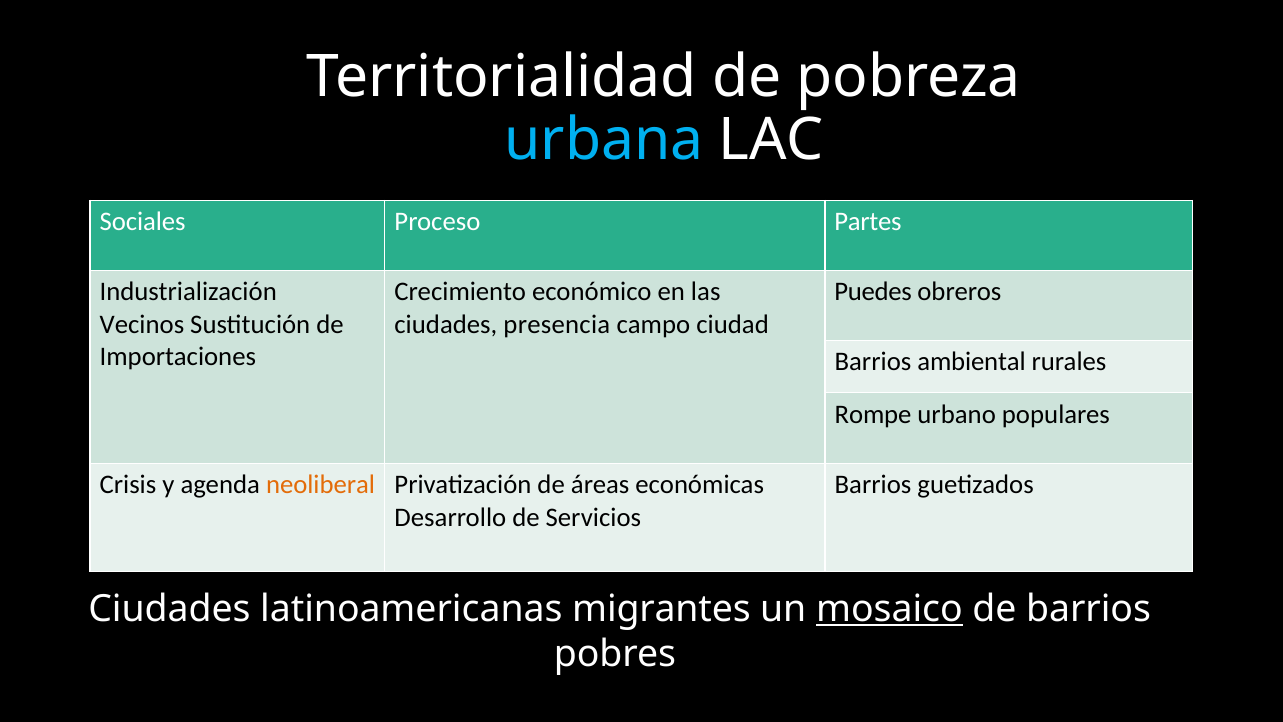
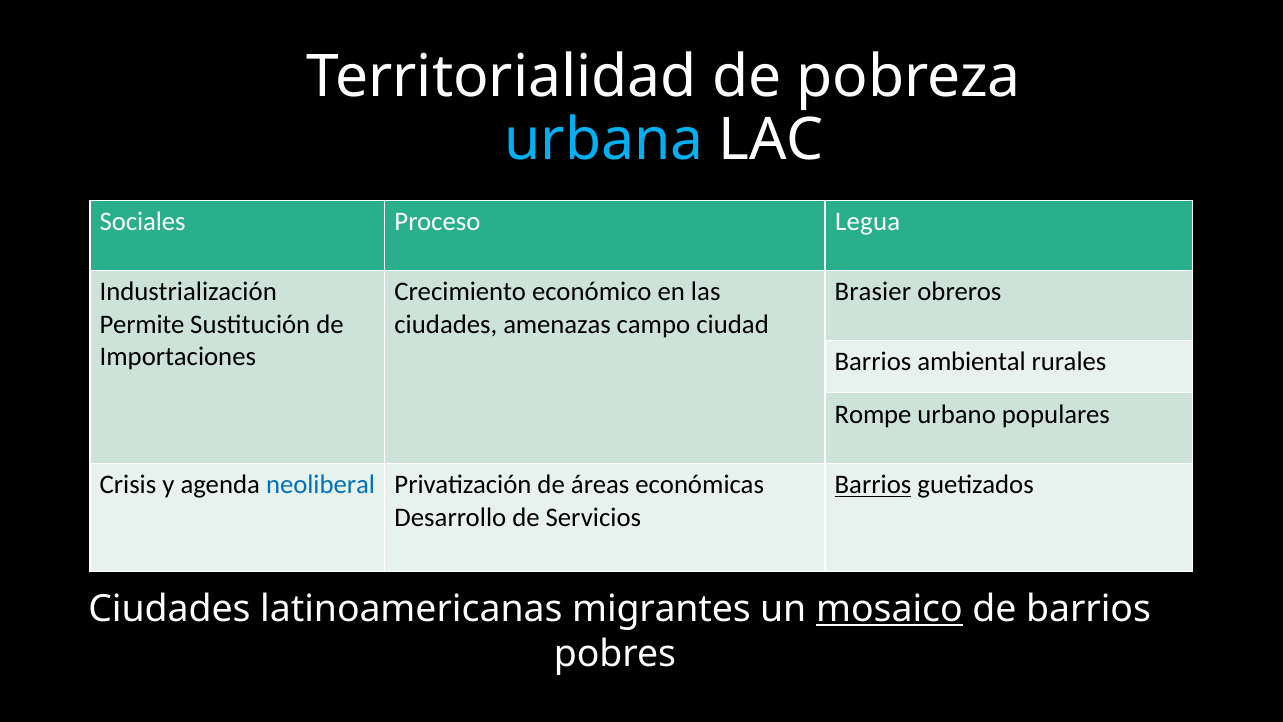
Partes: Partes -> Legua (868, 222)
Puedes: Puedes -> Brasier (873, 292)
Vecinos: Vecinos -> Permite (142, 324)
presencia: presencia -> amenazas (557, 324)
neoliberal colour: orange -> blue (321, 485)
Barrios underline: none -> present (873, 485)
